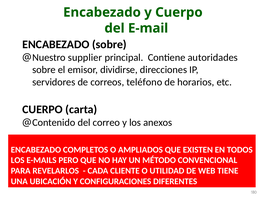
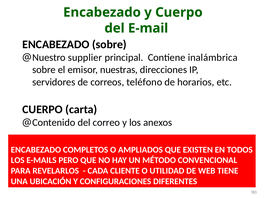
autoridades: autoridades -> inalámbrica (213, 57)
dividirse: dividirse -> nuestras (119, 70)
